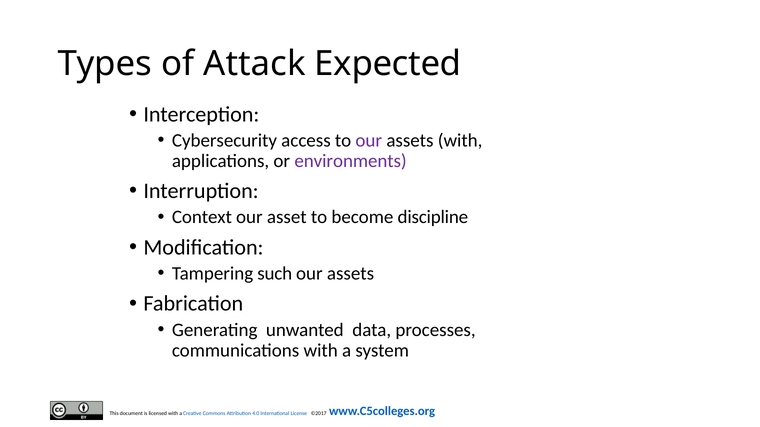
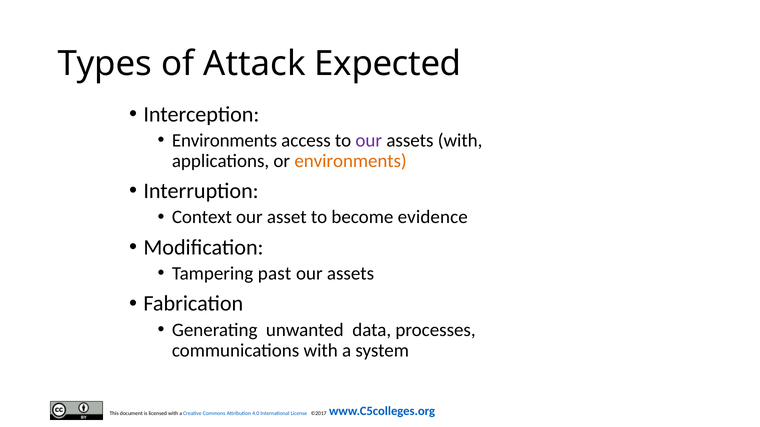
Cybersecurity: Cybersecurity -> Environments (225, 141)
environments colour: purple -> orange (351, 161)
discipline: discipline -> evidence (433, 217)
such: such -> past (275, 274)
